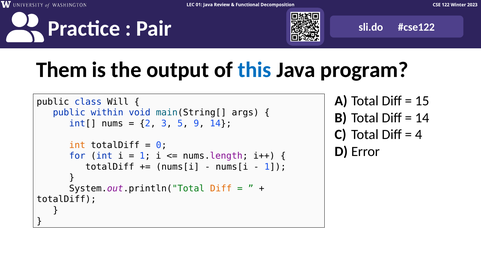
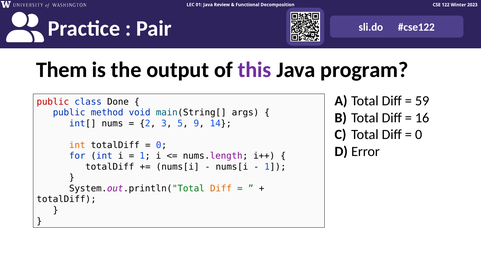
this colour: blue -> purple (255, 70)
15: 15 -> 59 (422, 101)
public colour: black -> red (53, 102)
Will: Will -> Done (118, 102)
within: within -> method (107, 112)
14: 14 -> 16 (422, 118)
4: 4 -> 0 (419, 134)
